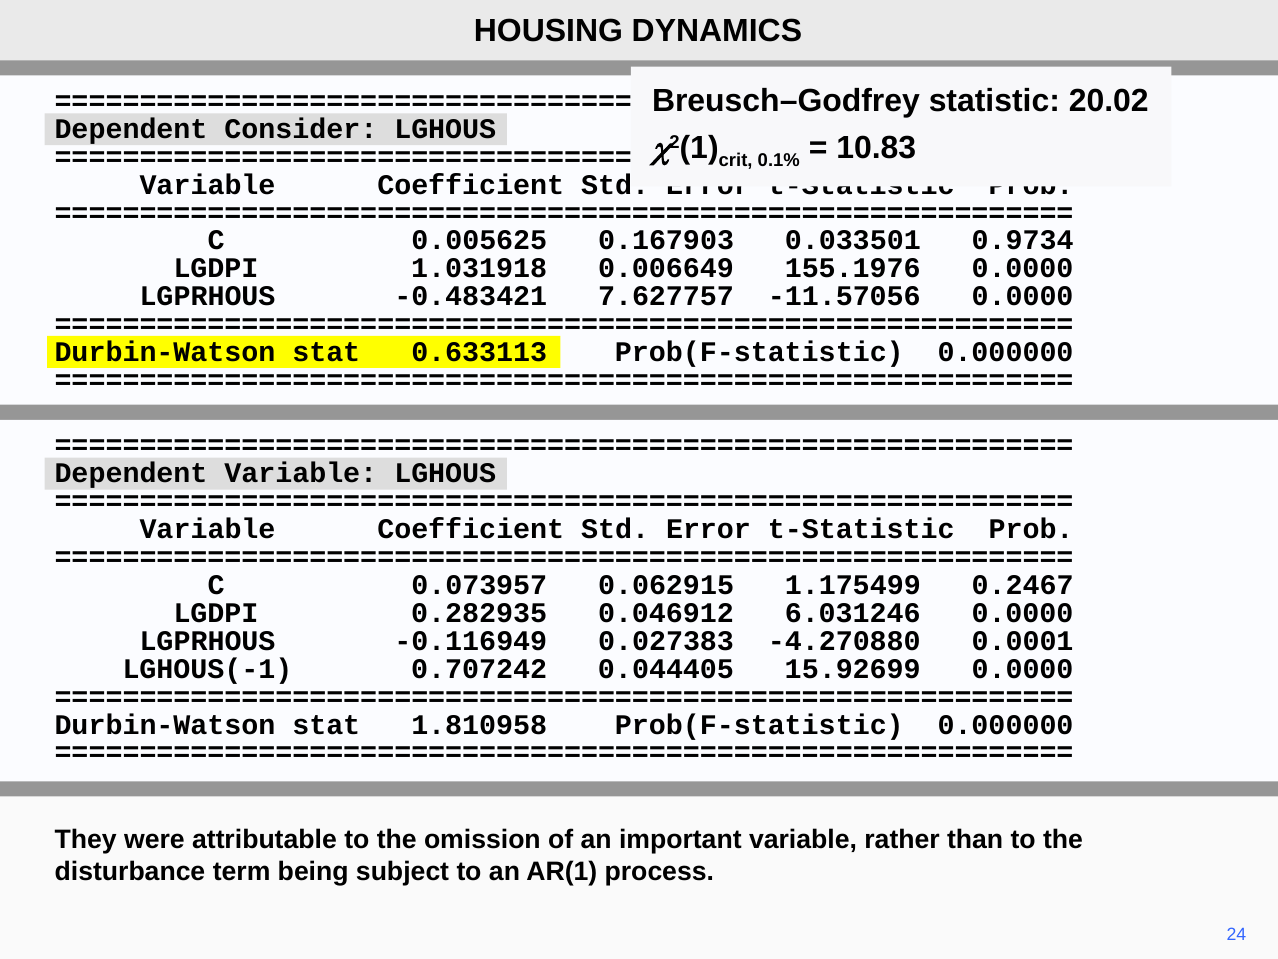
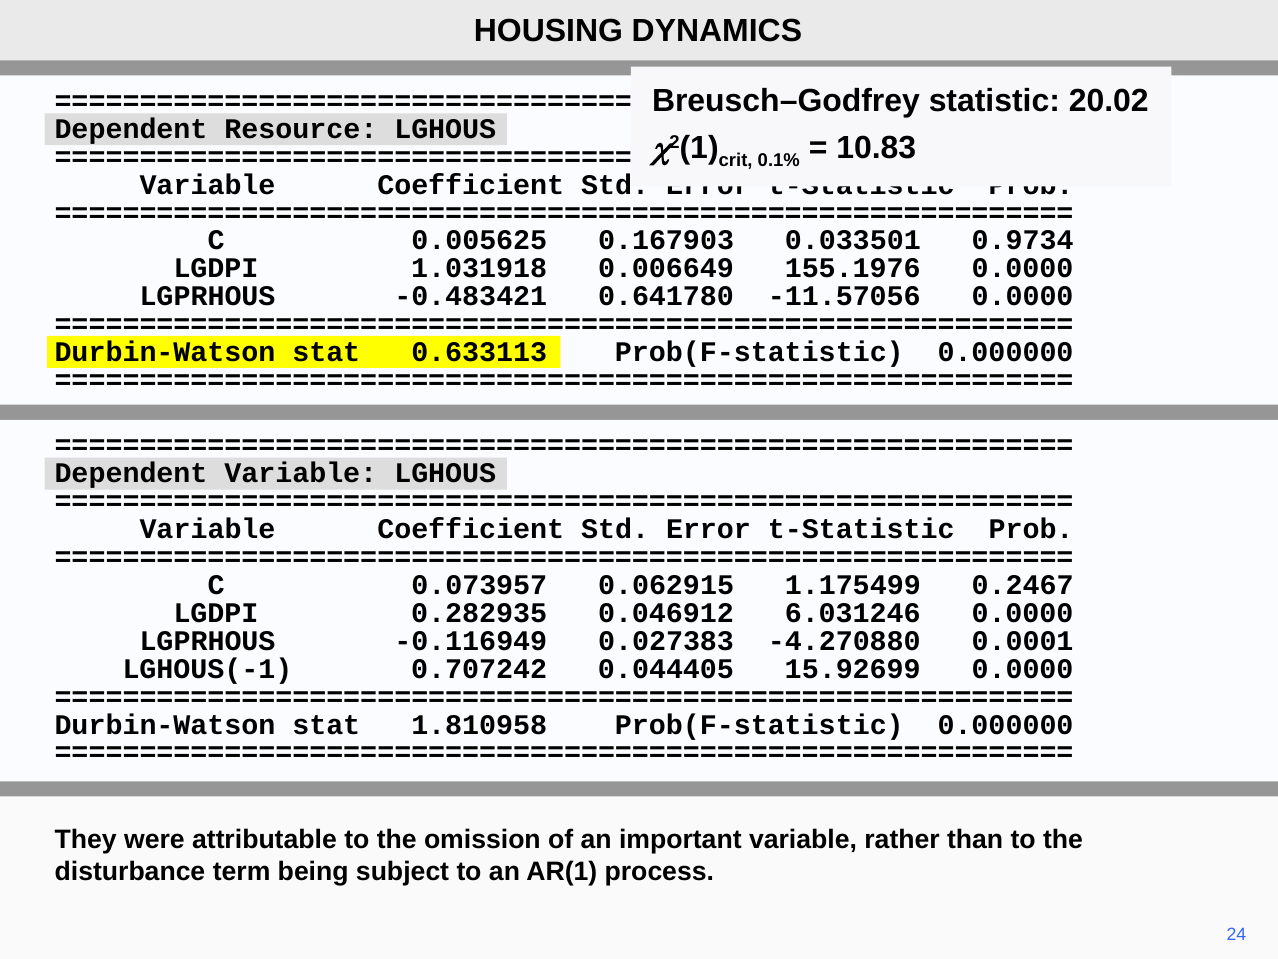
Consider: Consider -> Resource (301, 129)
7.627757: 7.627757 -> 0.641780 (666, 296)
